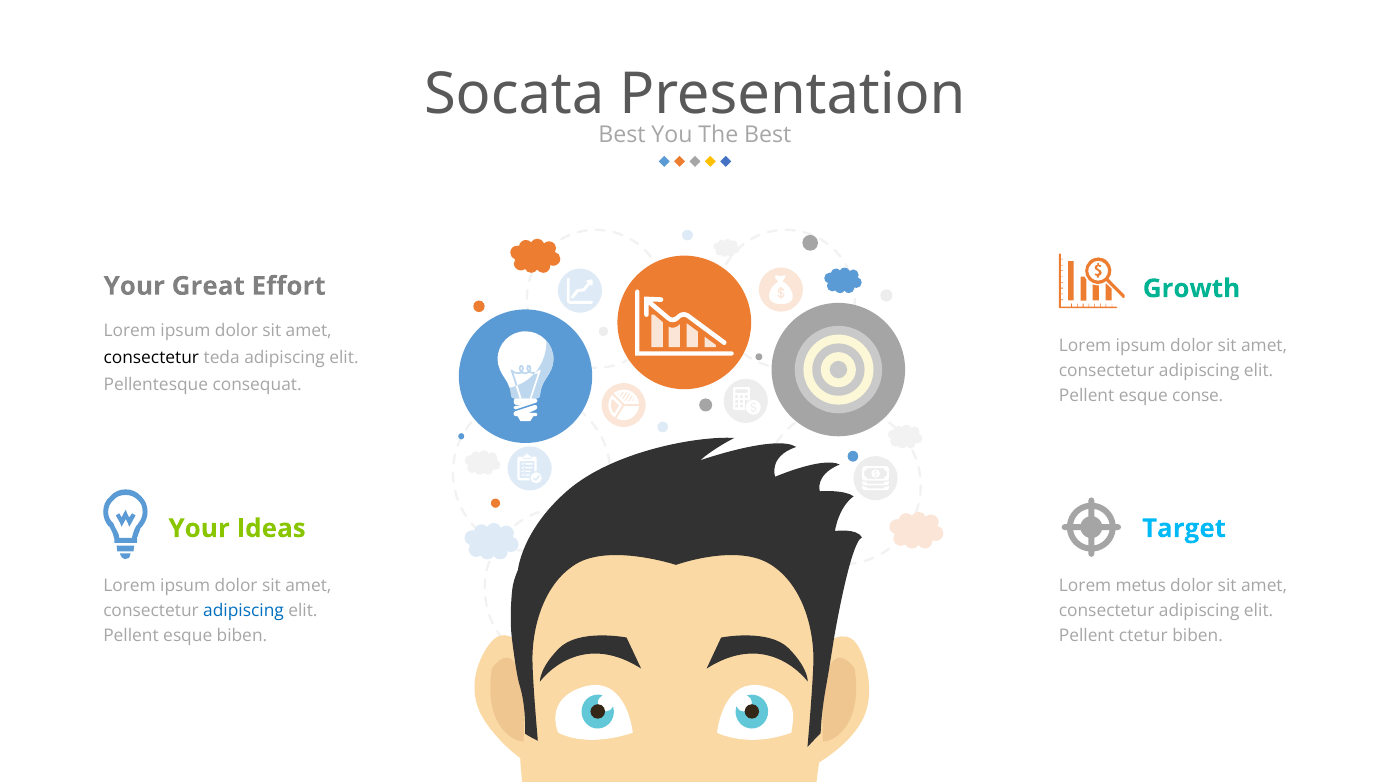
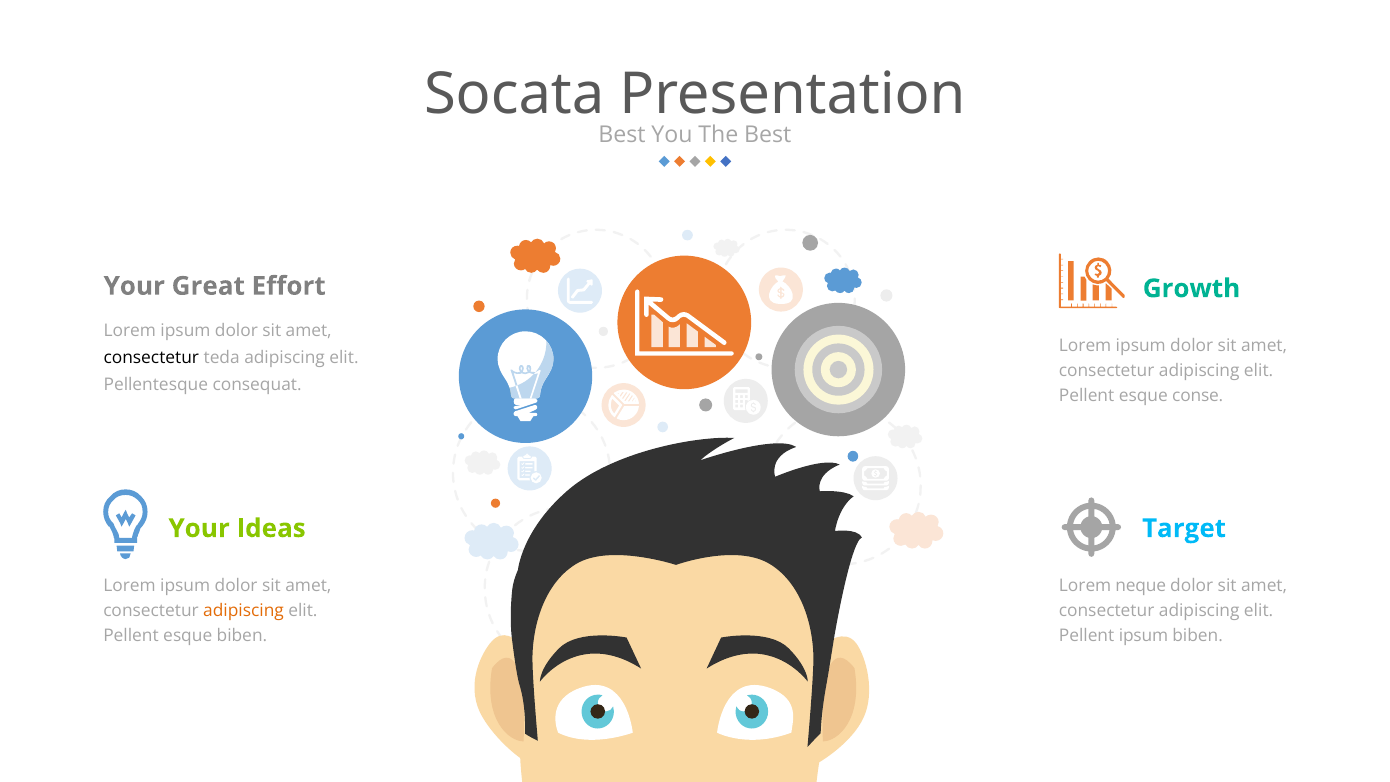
metus: metus -> neque (1141, 585)
adipiscing colour: blue -> orange (244, 610)
Pellent ctetur: ctetur -> ipsum (1143, 635)
